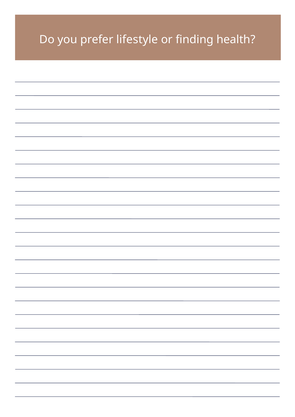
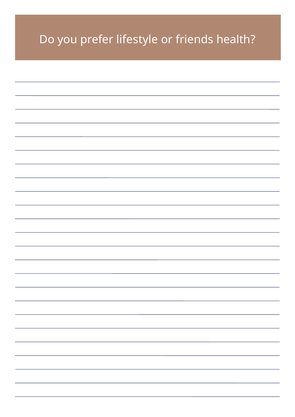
finding: finding -> friends (195, 40)
